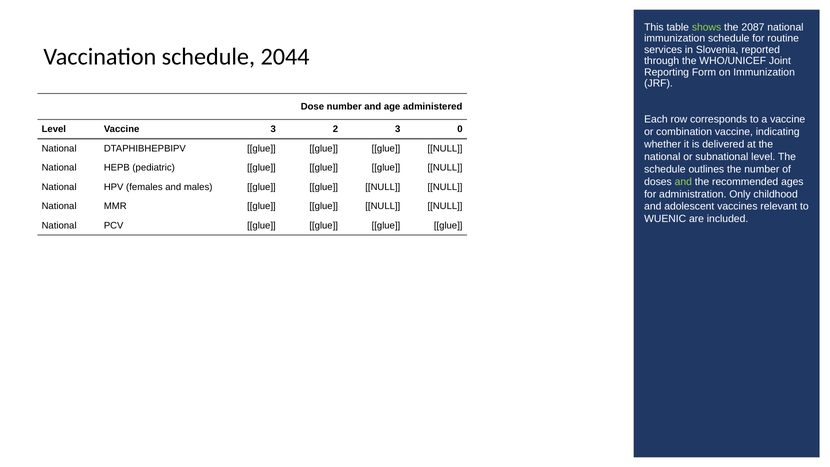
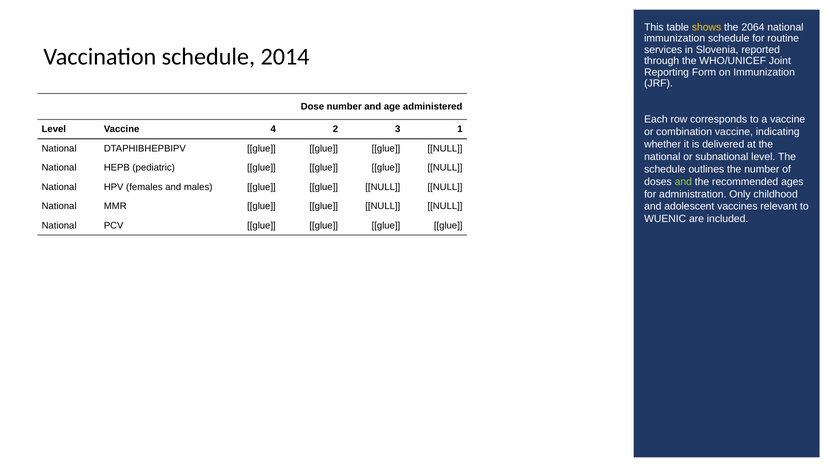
shows colour: light green -> yellow (707, 27)
2087: 2087 -> 2064 (753, 27)
2044: 2044 -> 2014 (285, 57)
Vaccine 3: 3 -> 4 (273, 129)
0: 0 -> 1 (460, 129)
